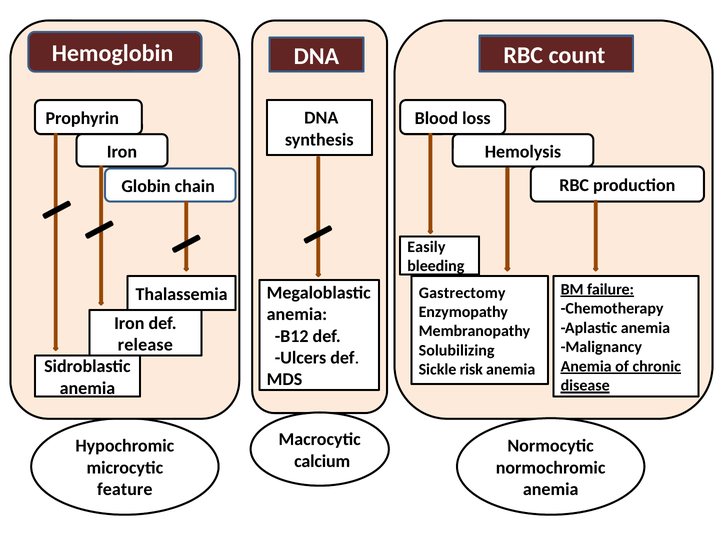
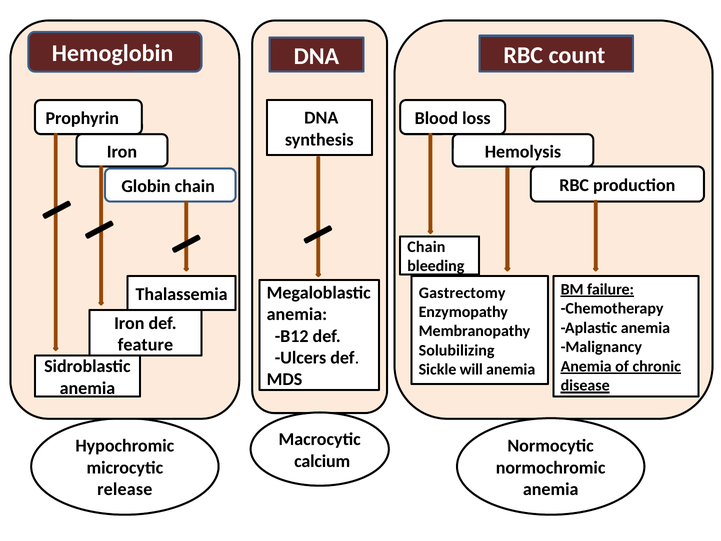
Easily: Easily -> Chain (426, 247)
release: release -> feature (145, 345)
risk: risk -> will (471, 369)
feature: feature -> release (125, 489)
